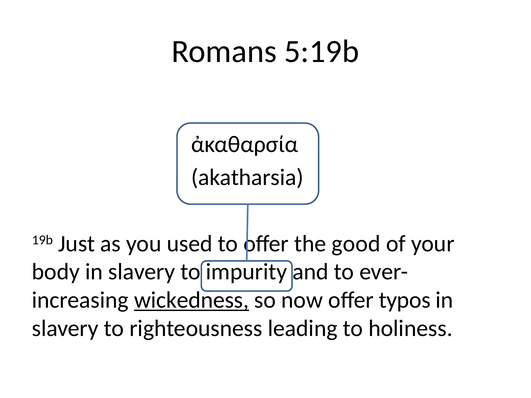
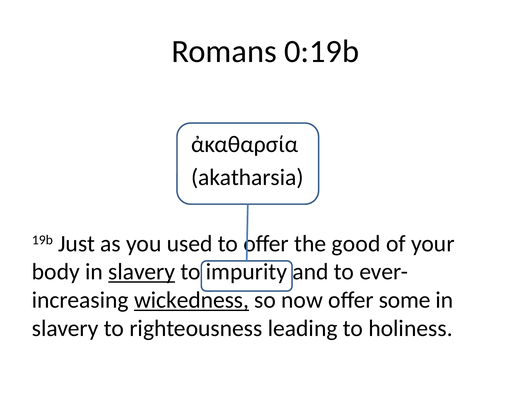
5:19b: 5:19b -> 0:19b (322, 51)
slavery underline: none -> present (142, 272)
typos: typos -> some (405, 300)
